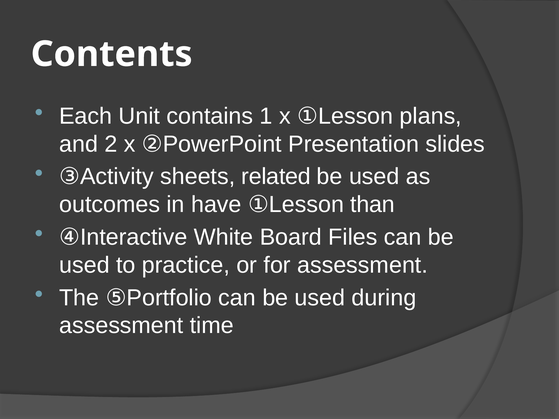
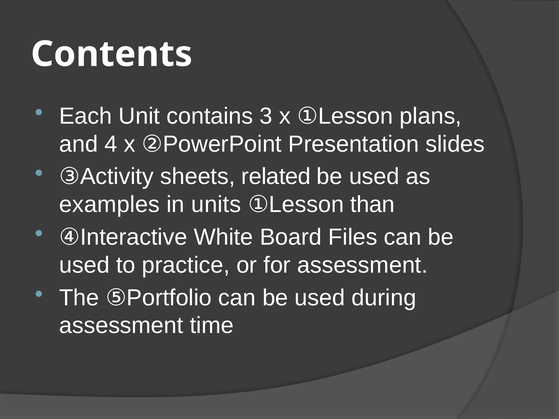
1: 1 -> 3 (266, 116)
2: 2 -> 4 (111, 144)
outcomes: outcomes -> examples (110, 205)
have: have -> units (216, 205)
